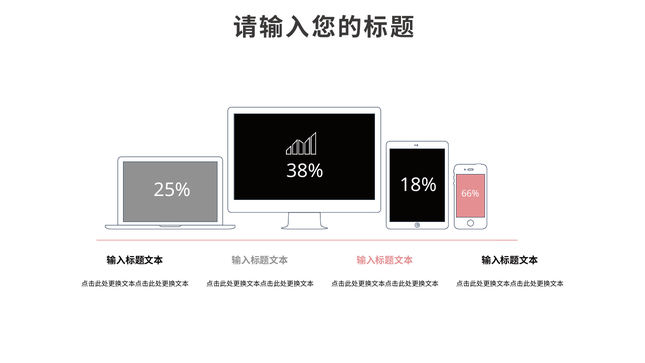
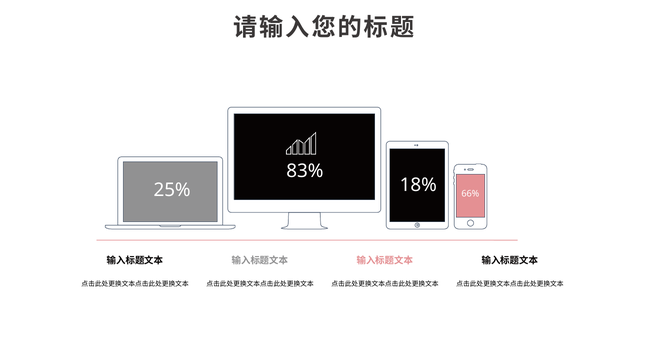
38%: 38% -> 83% (305, 171)
